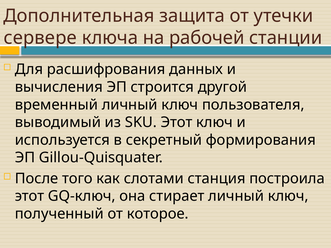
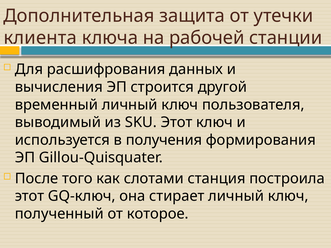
сервере: сервере -> клиента (40, 38)
секретный: секретный -> получения (164, 140)
